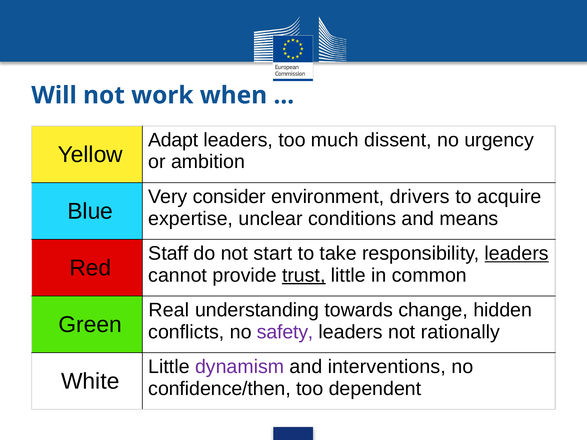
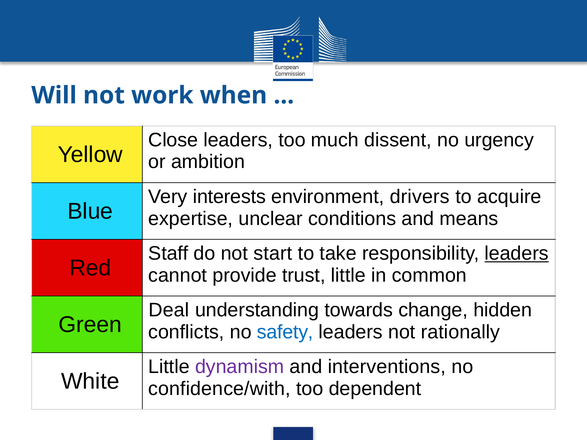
Adapt: Adapt -> Close (173, 140)
consider: consider -> interests (229, 197)
trust underline: present -> none (304, 275)
Real: Real -> Deal (169, 310)
safety colour: purple -> blue (285, 332)
confidence/then: confidence/then -> confidence/with (219, 389)
